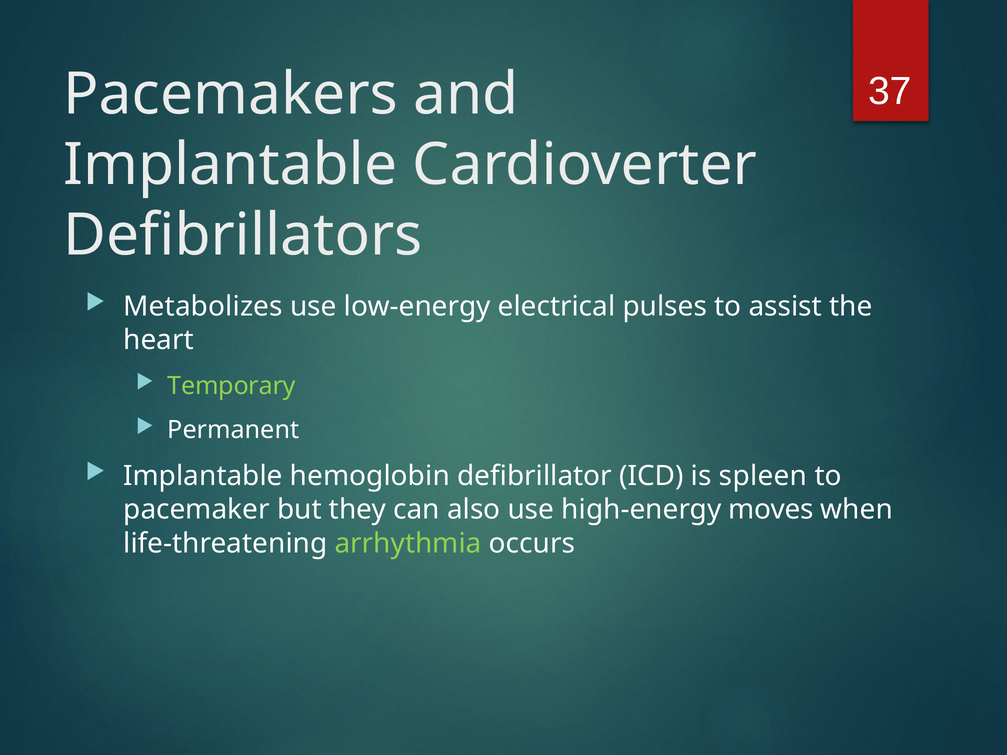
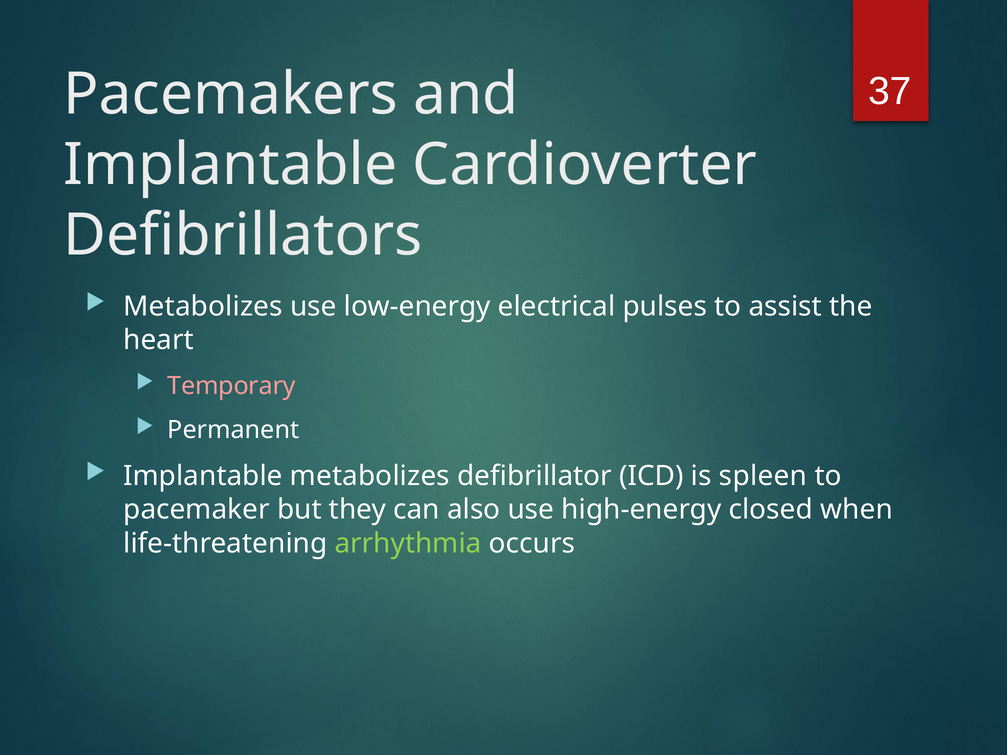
Temporary colour: light green -> pink (231, 386)
Implantable hemoglobin: hemoglobin -> metabolizes (370, 476)
moves: moves -> closed (771, 510)
